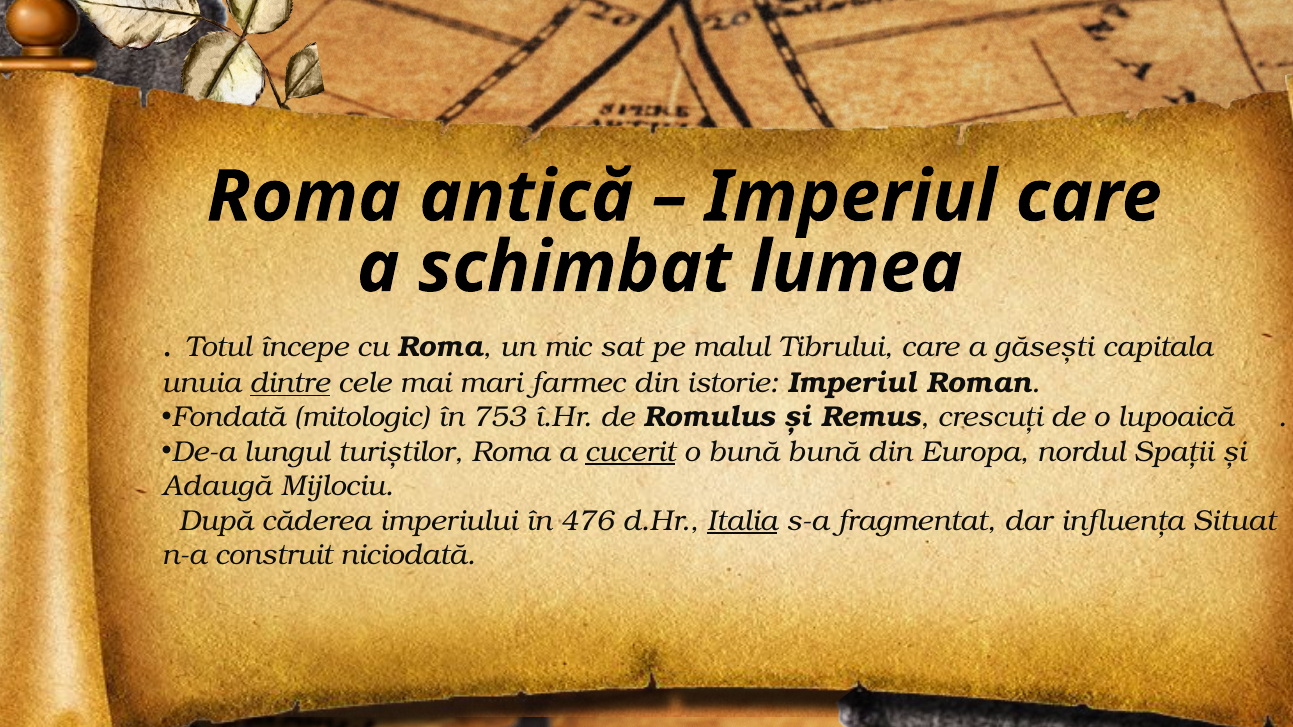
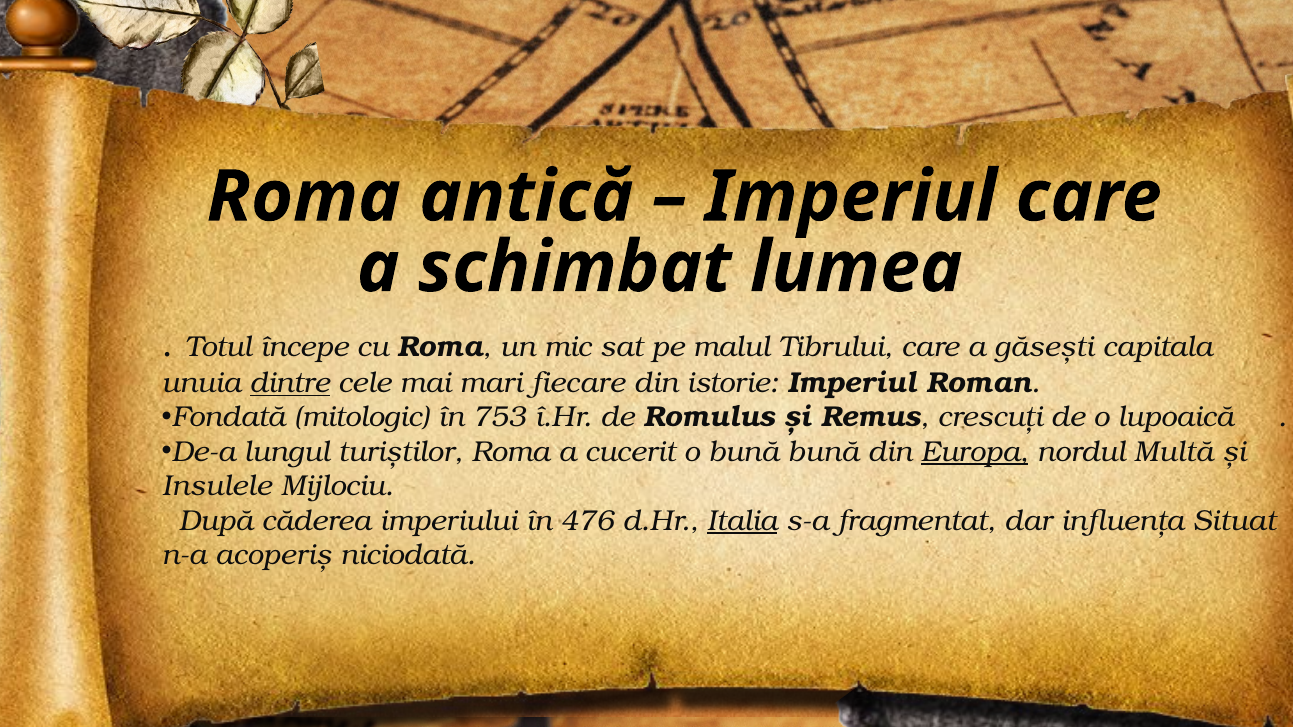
farmec: farmec -> fiecare (578, 383)
cucerit underline: present -> none (630, 452)
Europa underline: none -> present (975, 452)
Spații: Spații -> Multă (1174, 452)
Adaugă: Adaugă -> Insulele (217, 487)
construit: construit -> acoperiș (273, 556)
